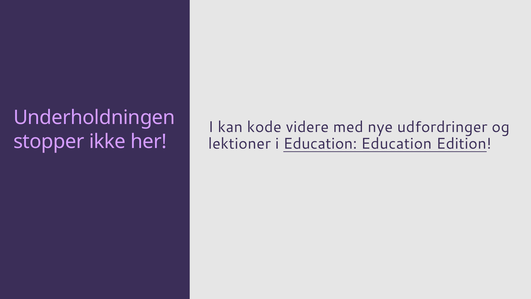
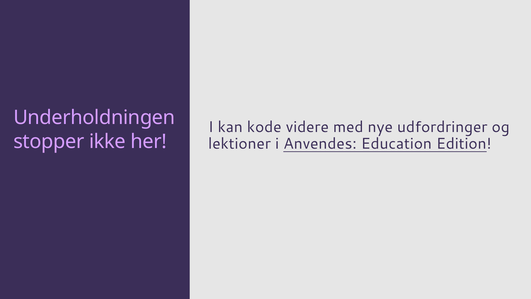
i Education: Education -> Anvendes (320, 144)
